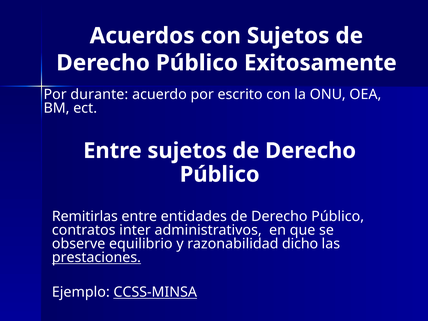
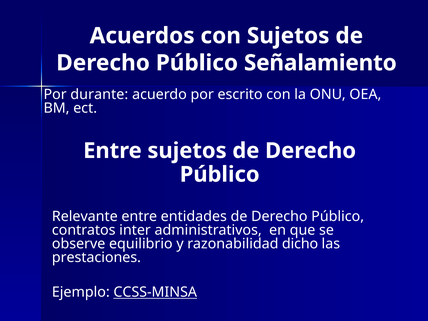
Exitosamente: Exitosamente -> Señalamiento (320, 63)
Remitirlas: Remitirlas -> Relevante (85, 217)
prestaciones underline: present -> none (96, 258)
